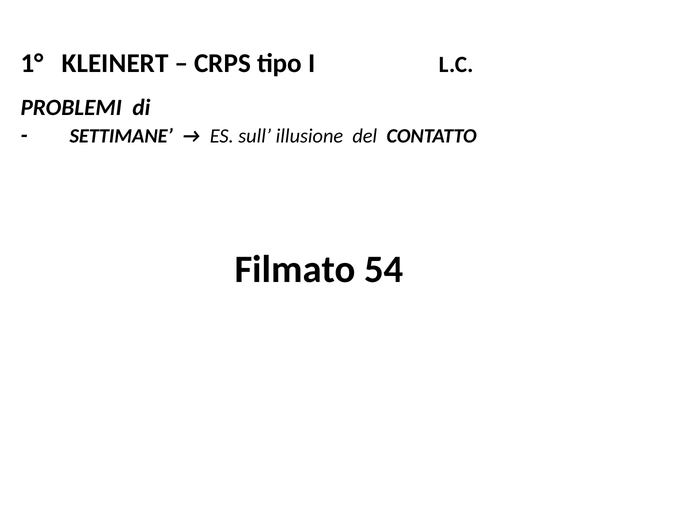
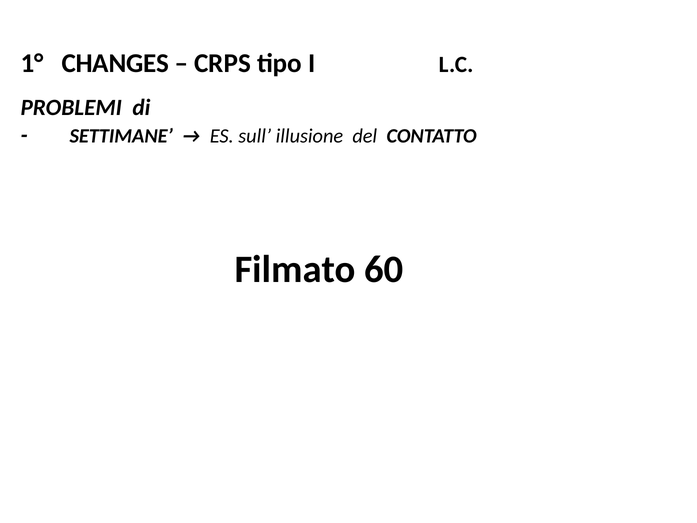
KLEINERT: KLEINERT -> CHANGES (115, 63)
54: 54 -> 60 (384, 269)
